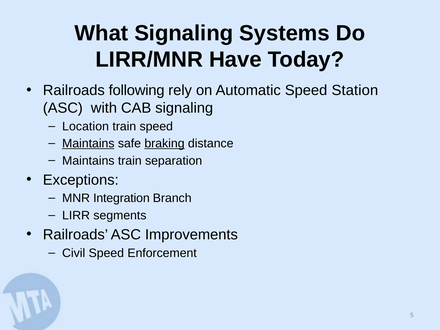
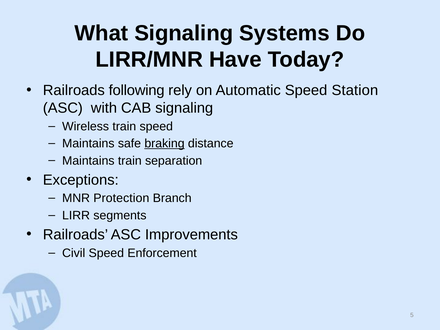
Location: Location -> Wireless (86, 126)
Maintains underline: present -> none (88, 144)
Integration: Integration -> Protection (121, 198)
